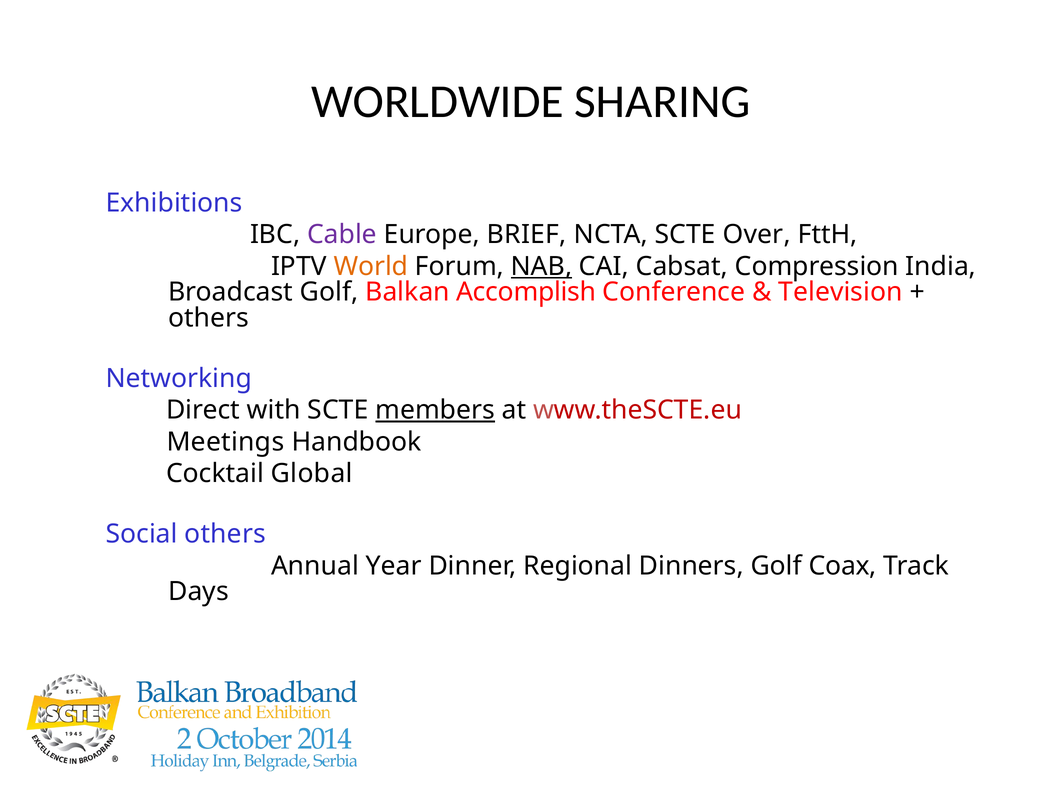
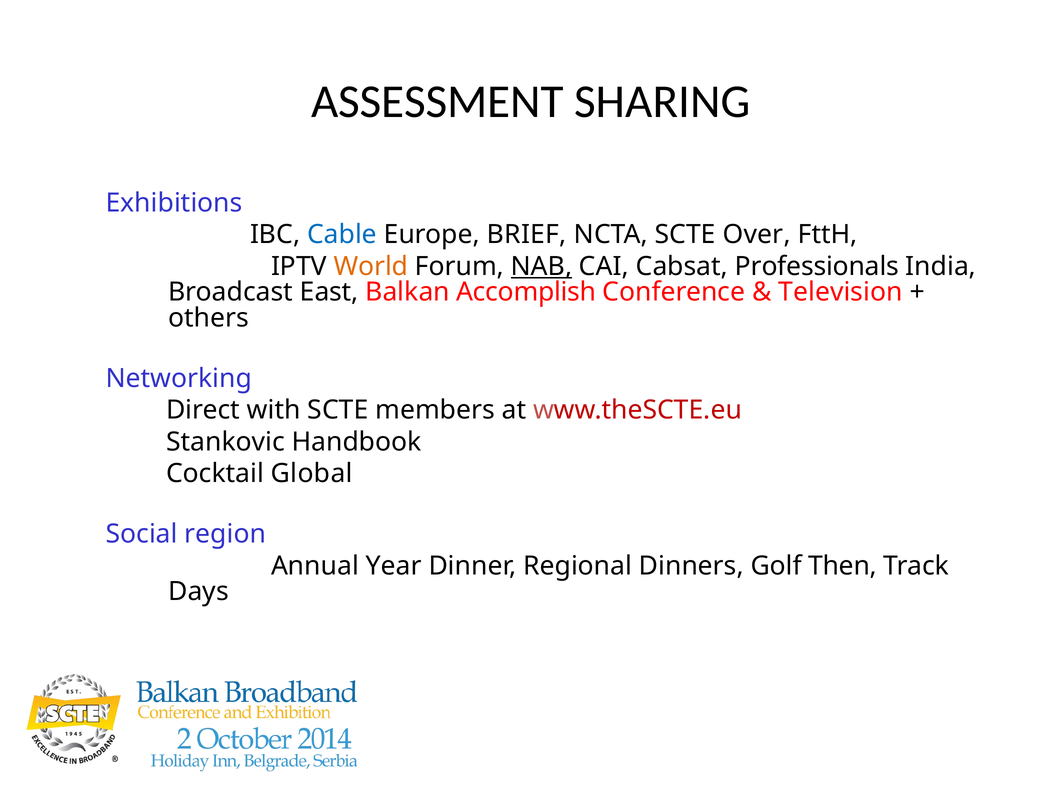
WORLDWIDE: WORLDWIDE -> ASSESSMENT (437, 102)
Cable colour: purple -> blue (342, 235)
Compression: Compression -> Professionals (817, 267)
Broadcast Golf: Golf -> East (329, 292)
members underline: present -> none (435, 410)
Meetings: Meetings -> Stankovic (226, 442)
Social others: others -> region (225, 534)
Coax: Coax -> Then (843, 566)
